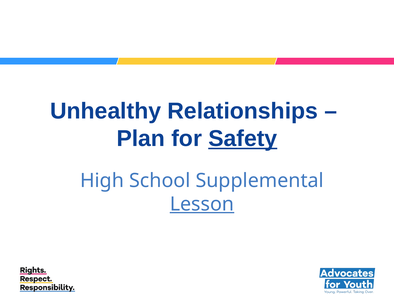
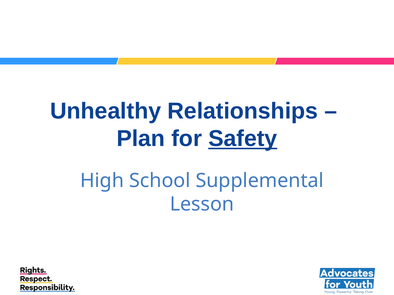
Lesson underline: present -> none (202, 205)
